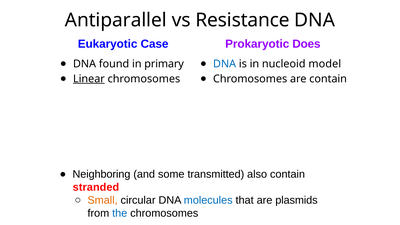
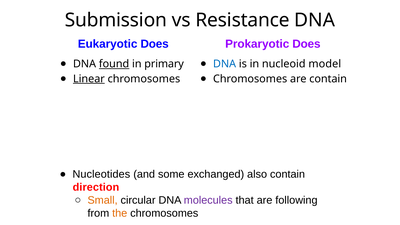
Antiparallel: Antiparallel -> Submission (116, 20)
Eukaryotic Case: Case -> Does (155, 44)
found underline: none -> present (114, 64)
Neighboring: Neighboring -> Nucleotides (101, 174)
transmitted: transmitted -> exchanged (216, 174)
stranded: stranded -> direction (96, 187)
molecules colour: blue -> purple (208, 200)
plasmids: plasmids -> following (296, 200)
the colour: blue -> orange (120, 213)
